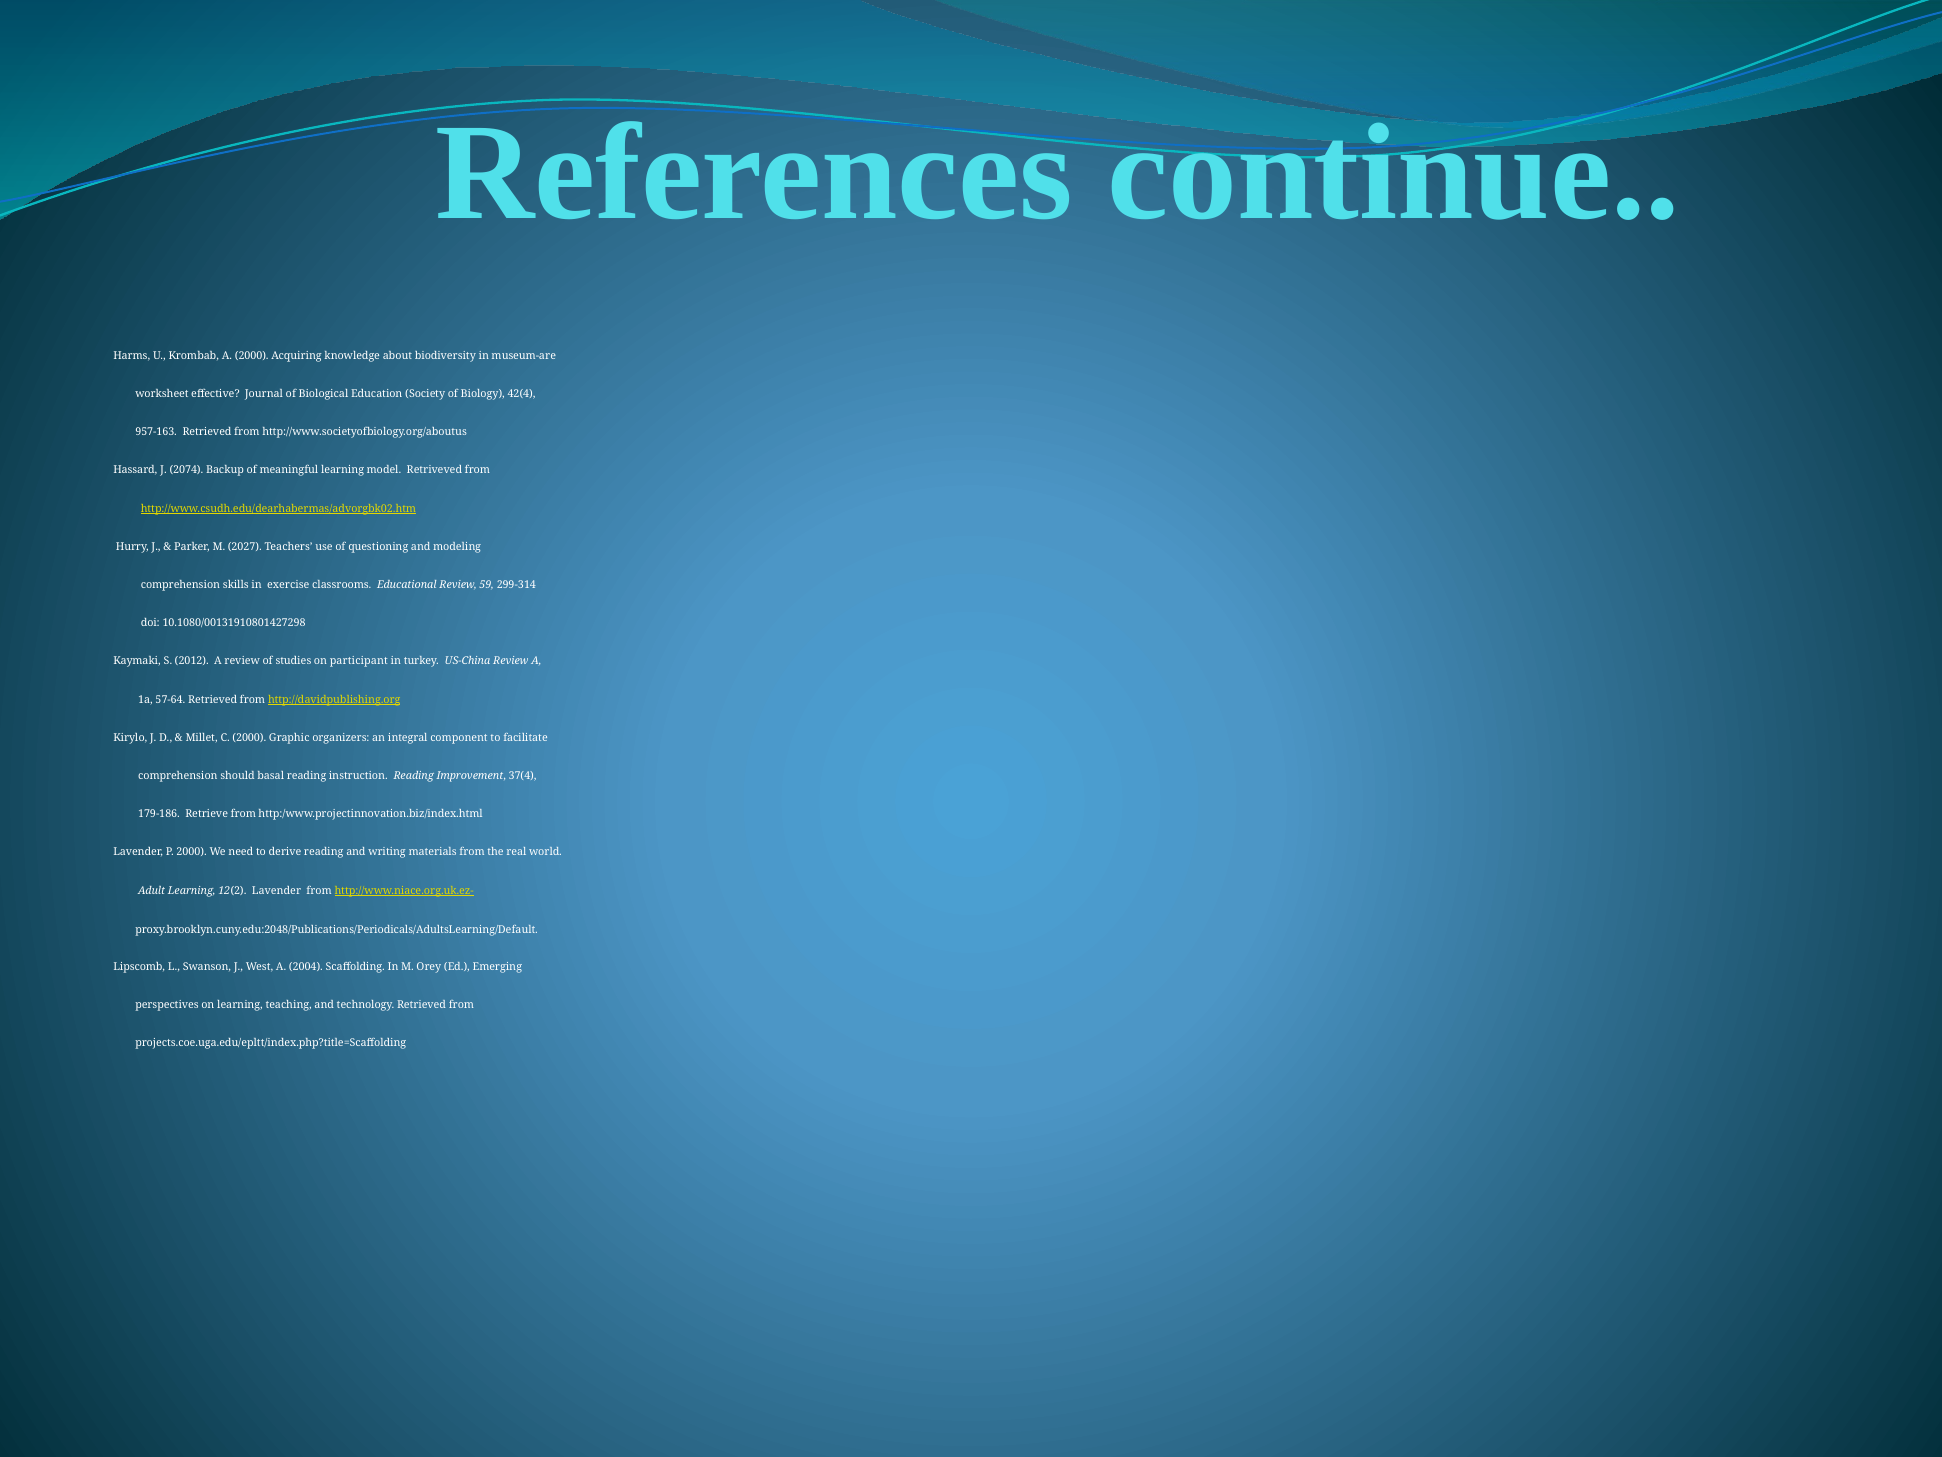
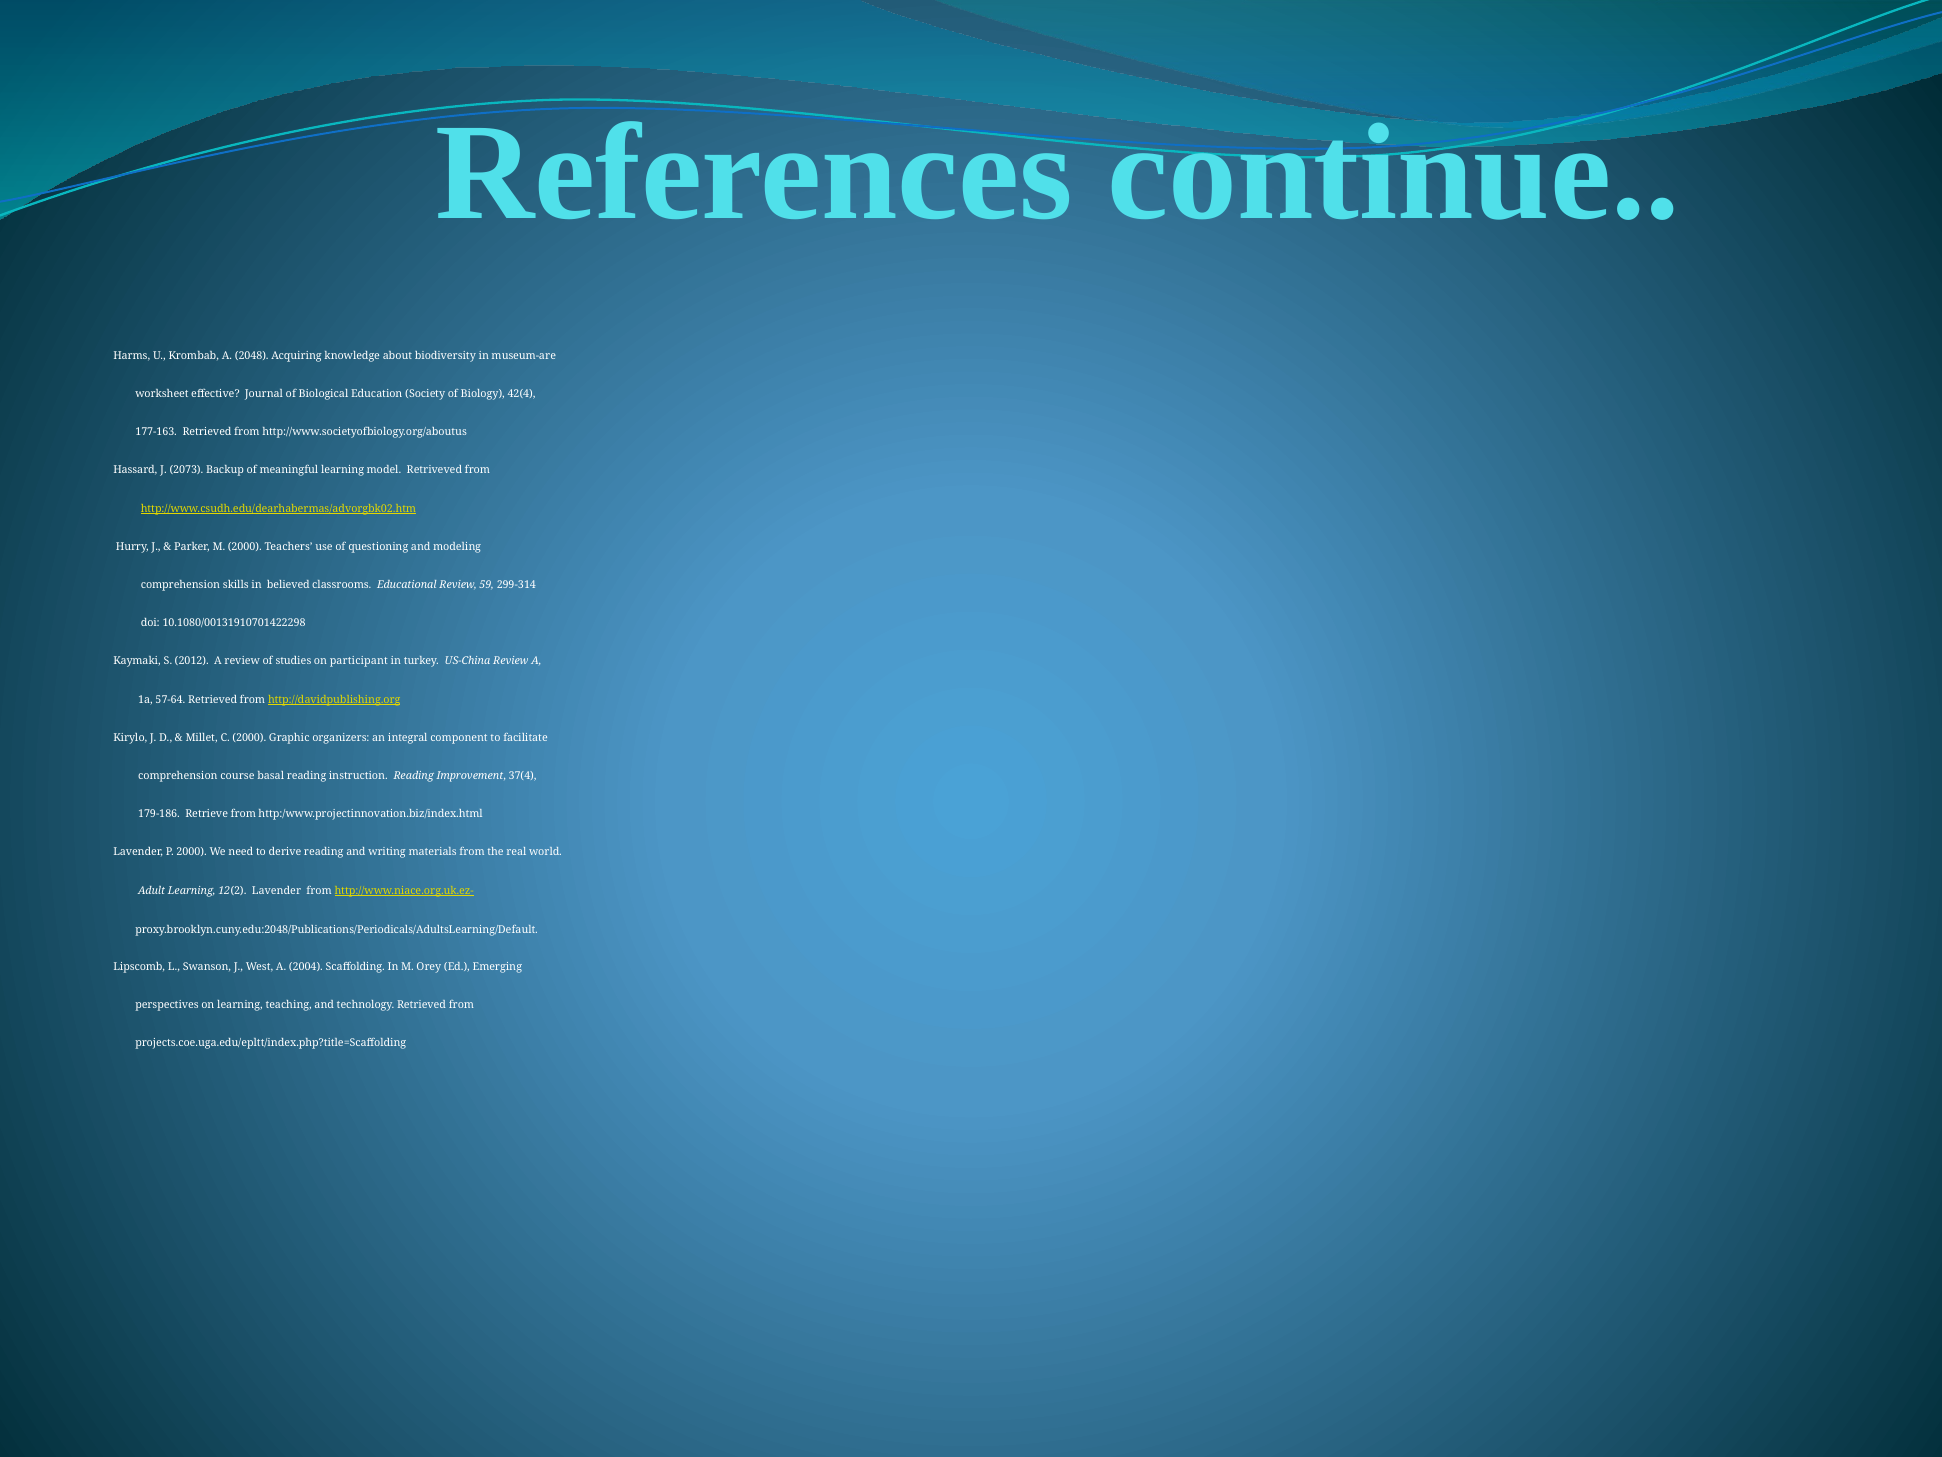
A 2000: 2000 -> 2048 (252, 356)
957-163: 957-163 -> 177-163 (156, 432)
2074: 2074 -> 2073 (186, 470)
M 2027: 2027 -> 2000 (245, 547)
exercise: exercise -> believed (288, 585)
10.1080/00131910801427298: 10.1080/00131910801427298 -> 10.1080/00131910701422298 (234, 623)
should: should -> course (237, 776)
